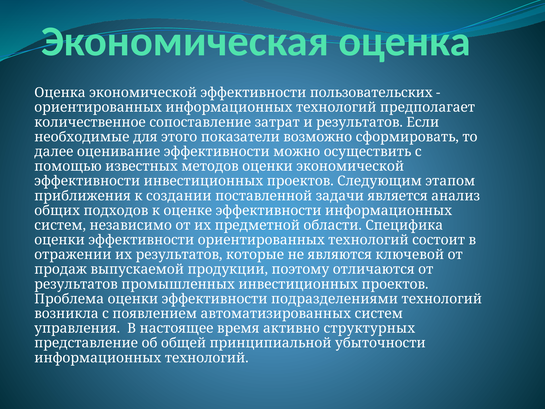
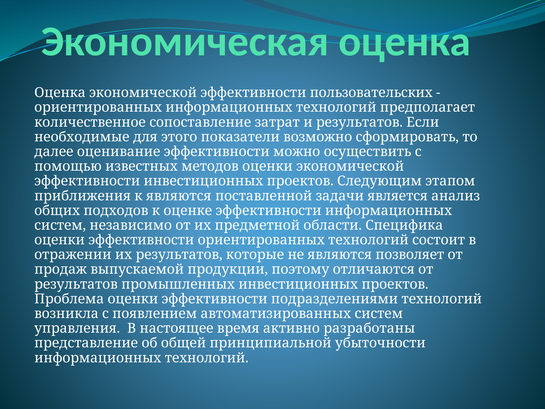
к создании: создании -> являются (179, 196)
ключевой: ключевой -> позволяет (410, 255)
структурных: структурных -> разработаны (369, 328)
